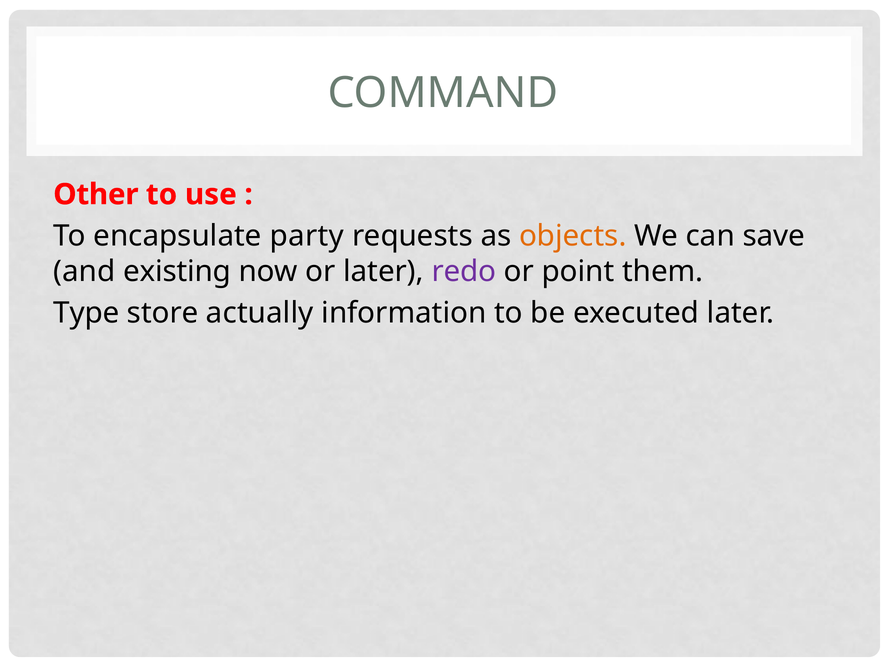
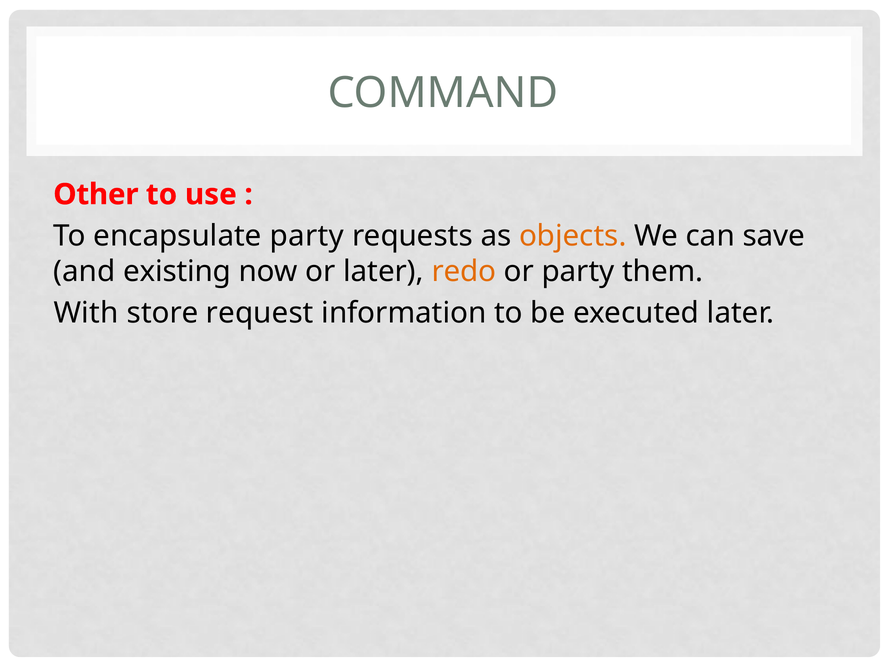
redo colour: purple -> orange (464, 272)
or point: point -> party (578, 272)
Type: Type -> With (86, 313)
actually: actually -> request (260, 313)
